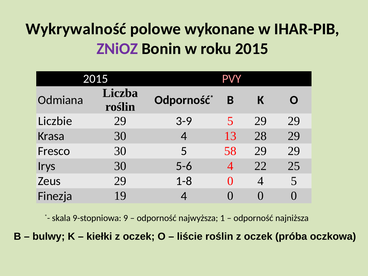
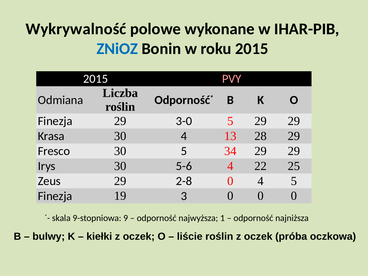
ZNiOZ colour: purple -> blue (117, 49)
Liczbie: Liczbie -> Finezja (55, 121)
3-9: 3-9 -> 3-0 (184, 121)
58: 58 -> 34 (230, 151)
1-8: 1-8 -> 2-8 (184, 181)
19 4: 4 -> 3 (184, 196)
